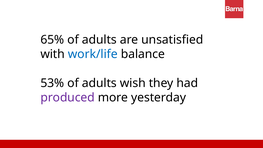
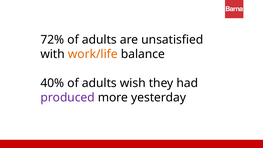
65%: 65% -> 72% (52, 40)
work/life colour: blue -> orange (93, 54)
53%: 53% -> 40% (52, 83)
